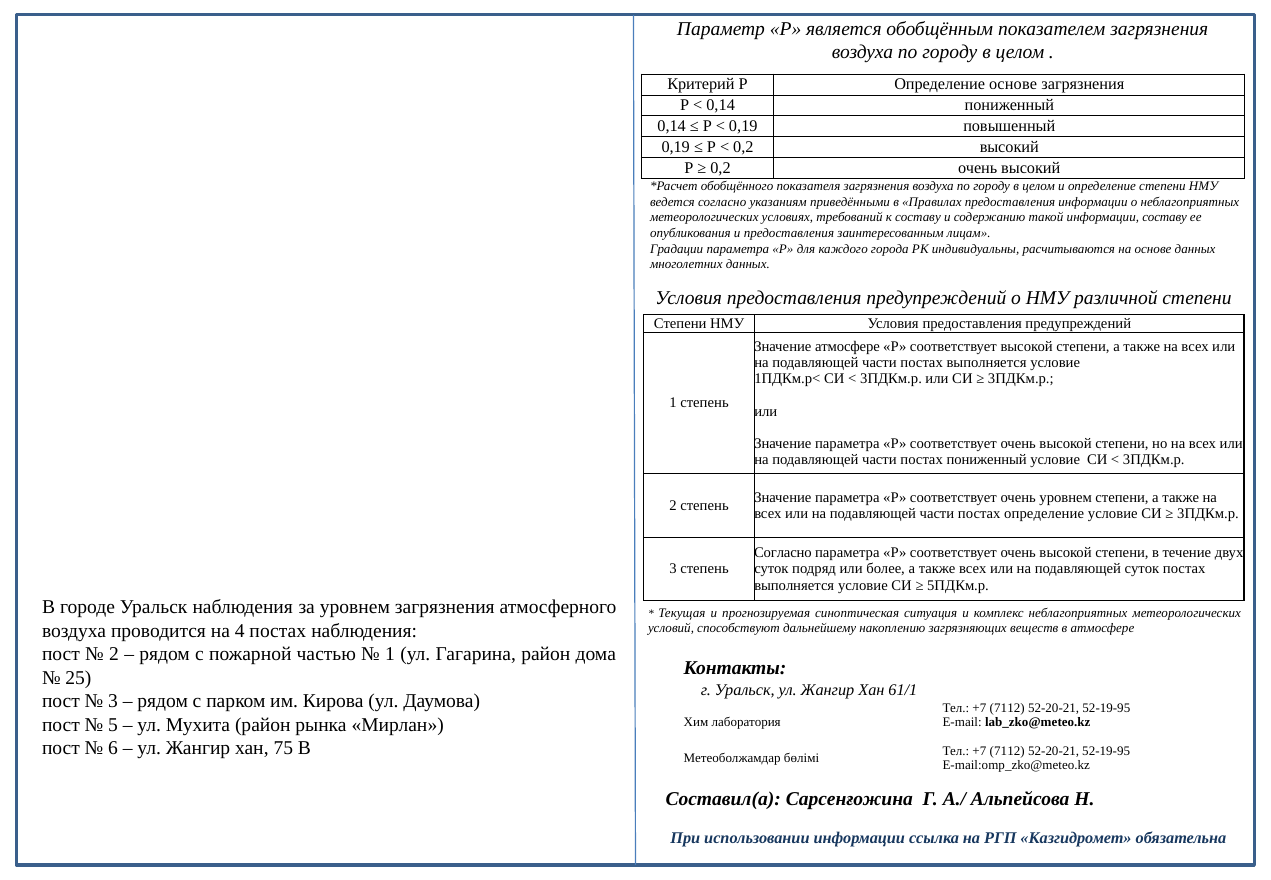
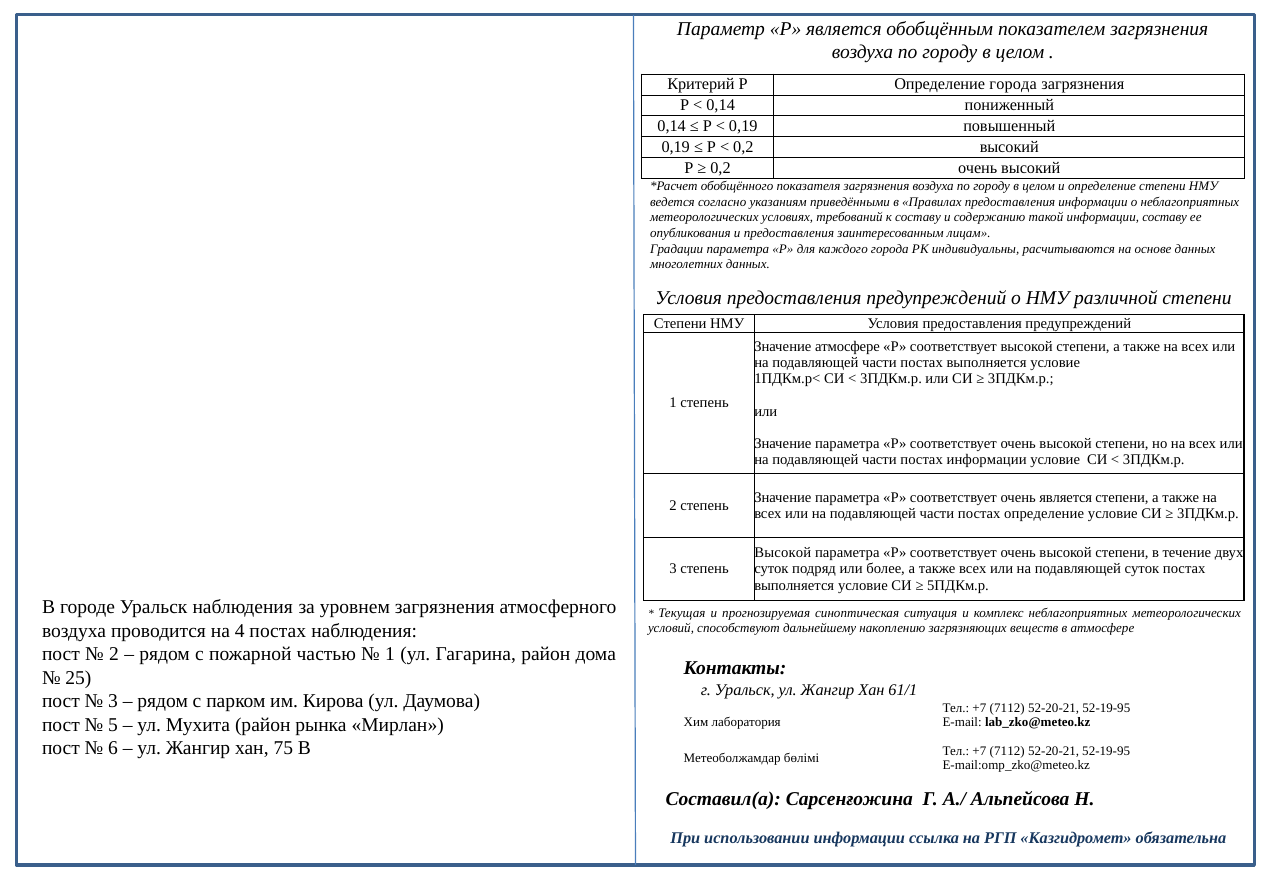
Определение основе: основе -> города (1013, 84)
постах пониженный: пониженный -> информации (987, 460)
очень уровнем: уровнем -> является (1066, 497)
Согласно: Согласно -> Высокой (783, 553)
